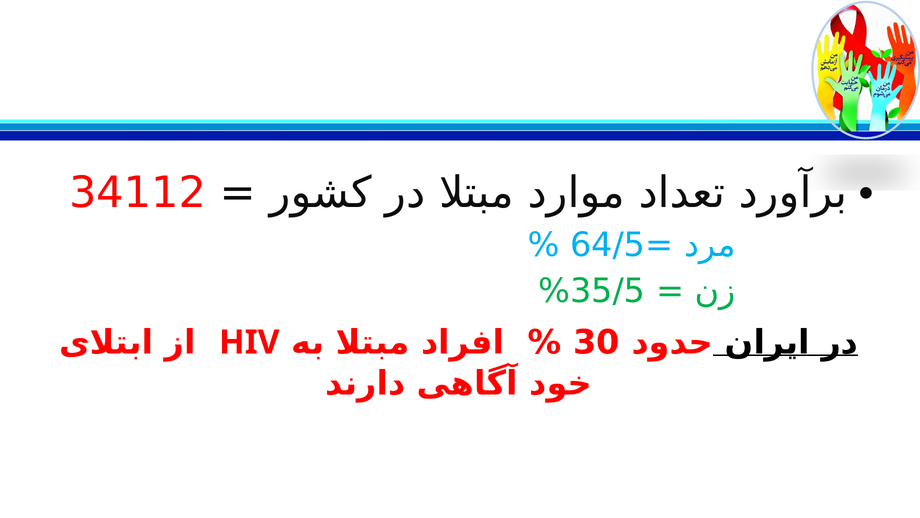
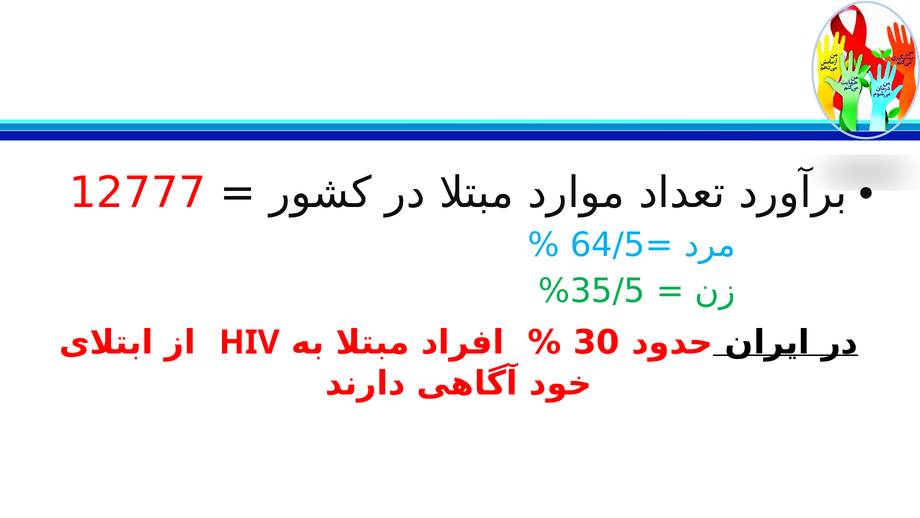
34112: 34112 -> 12777 (138, 193)
